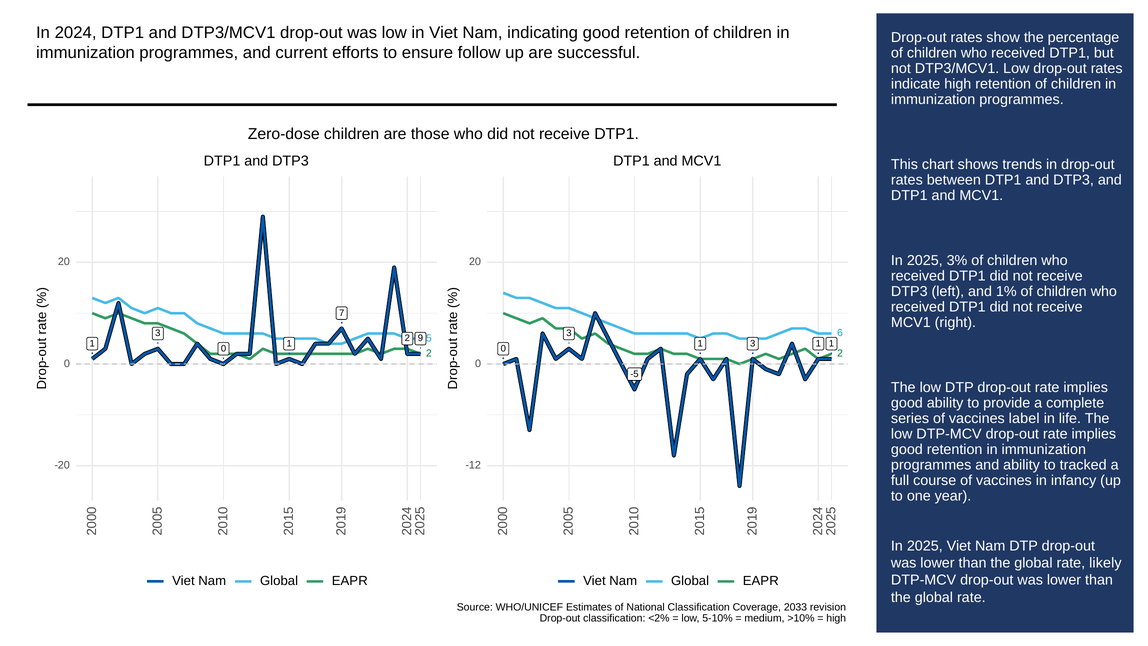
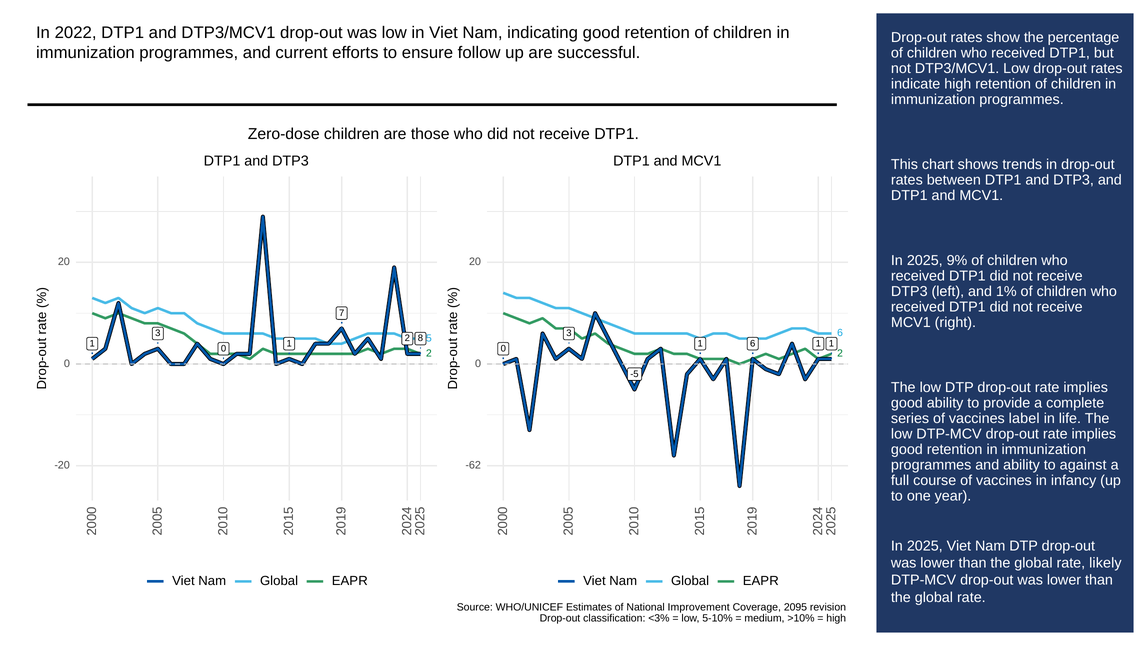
2024: 2024 -> 2022 (76, 33)
3%: 3% -> 9% (957, 260)
2 9: 9 -> 8 (420, 338)
3: 3 -> 6 (753, 343)
tracked: tracked -> against (1083, 465)
-12: -12 -> -62 (473, 465)
National Classification: Classification -> Improvement (699, 607)
2033: 2033 -> 2095 (795, 607)
<2%: <2% -> <3% (659, 618)
